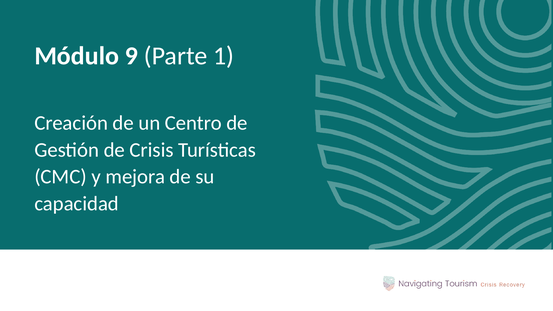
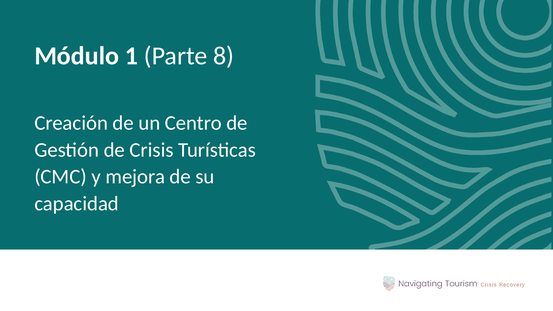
9: 9 -> 1 (131, 56)
1: 1 -> 8 (224, 56)
